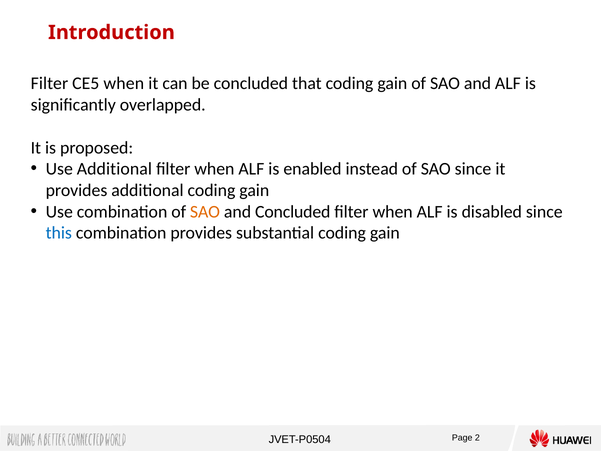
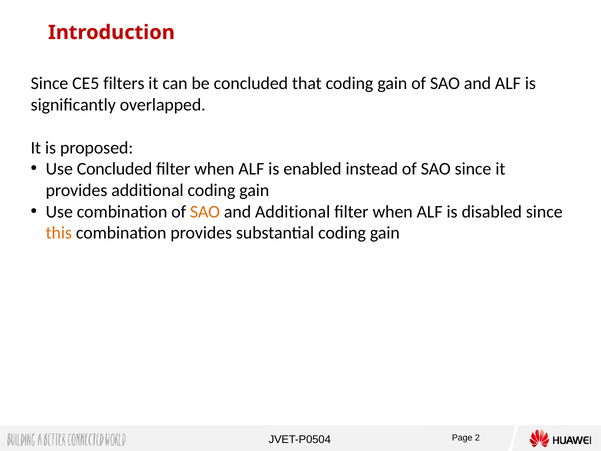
Filter: Filter -> Since (50, 83)
CE5 when: when -> filters (124, 83)
Use Additional: Additional -> Concluded (115, 169)
and Concluded: Concluded -> Additional (293, 212)
this colour: blue -> orange (59, 233)
